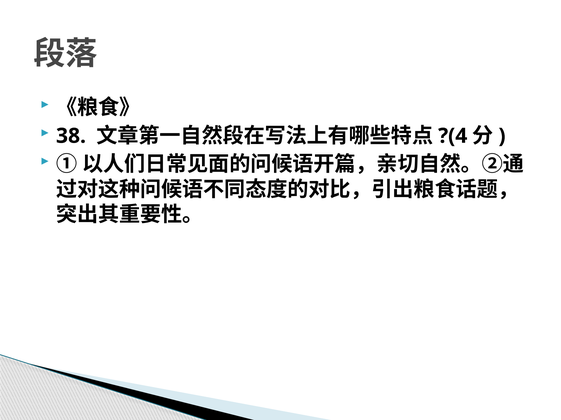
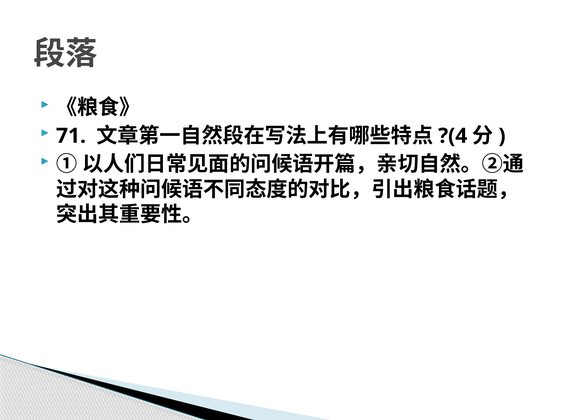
38: 38 -> 71 (71, 136)
